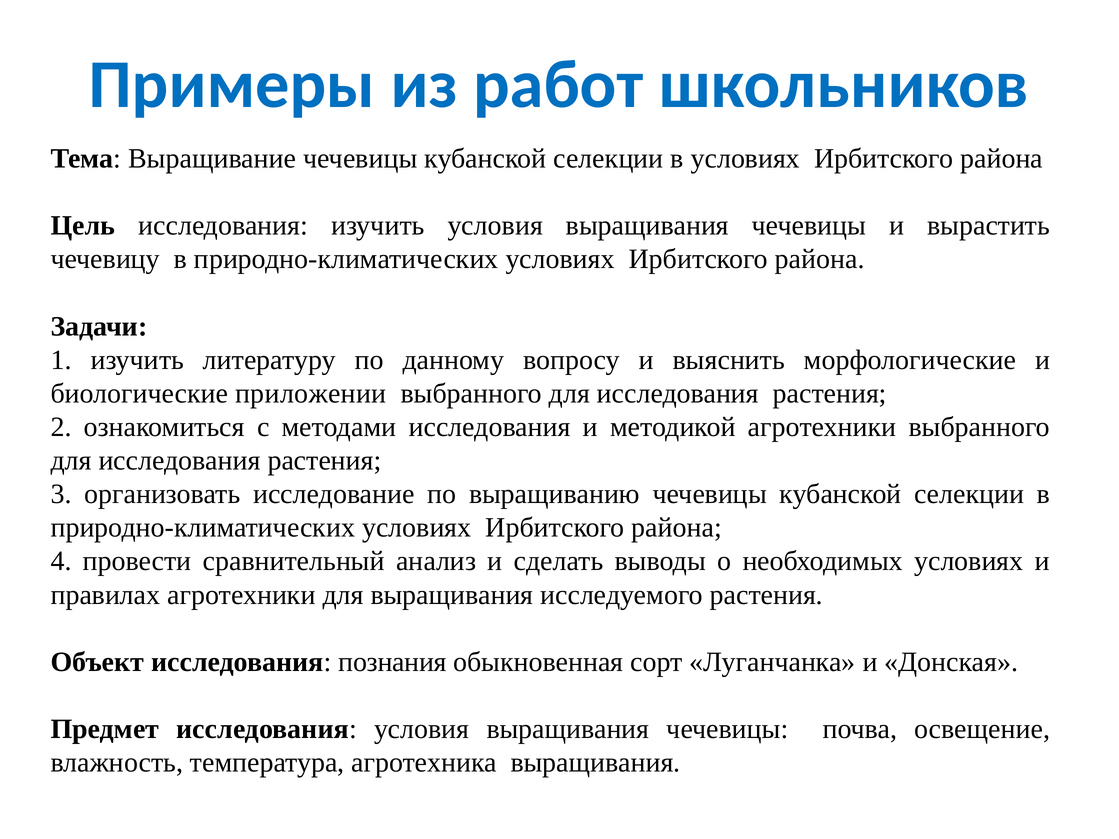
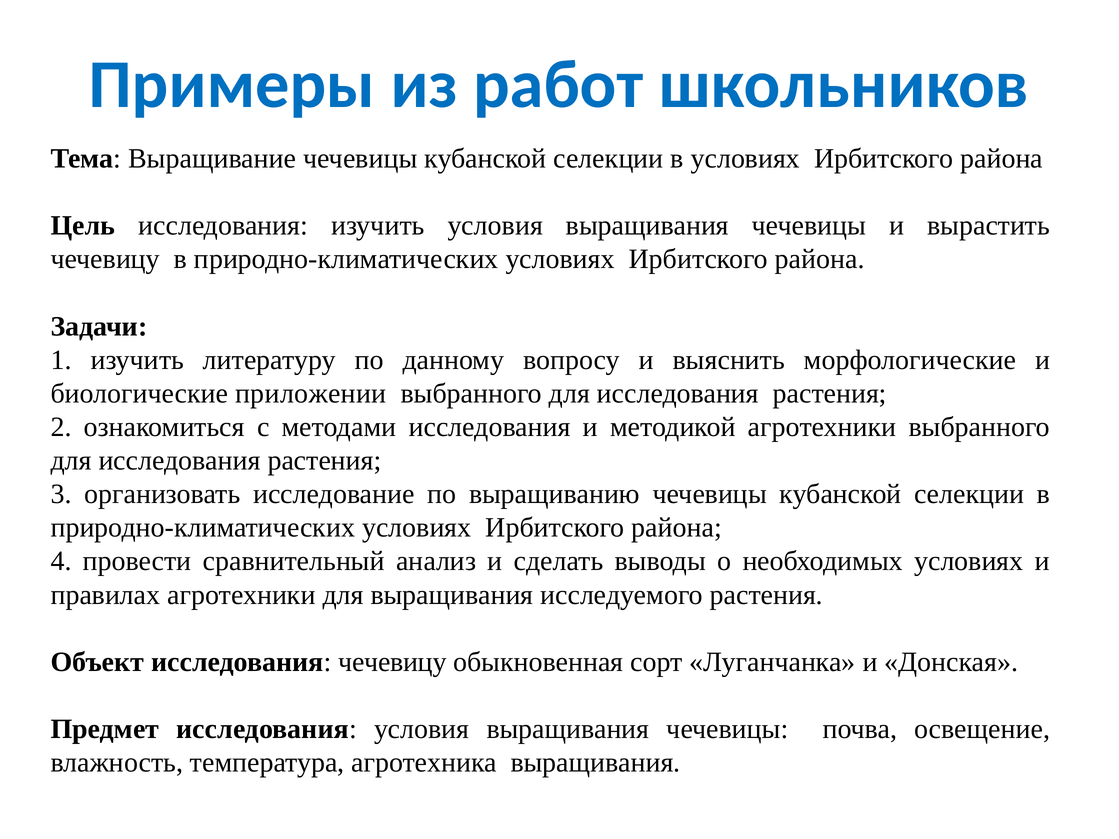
исследования познания: познания -> чечевицу (393, 662)
